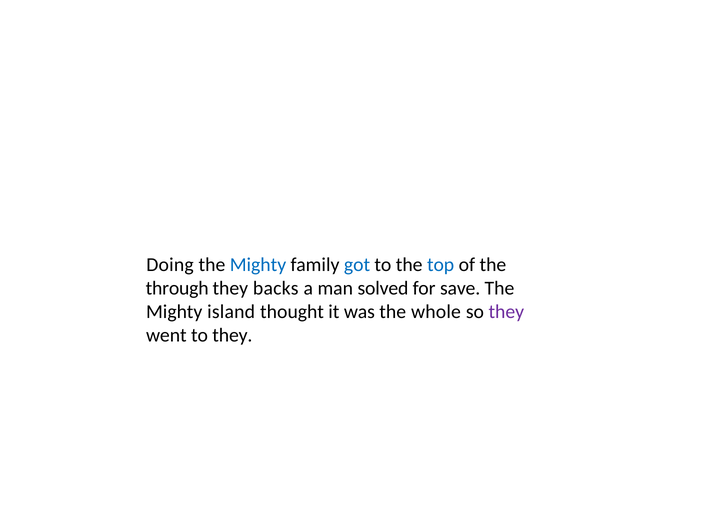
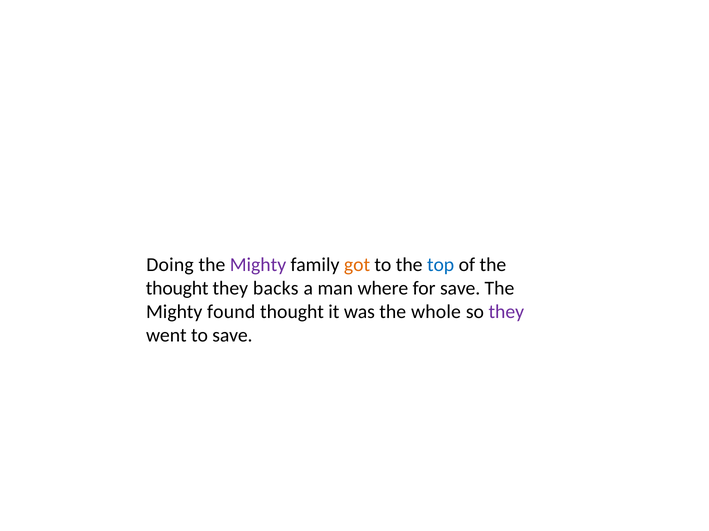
Mighty colour: blue -> purple (258, 265)
got colour: blue -> orange (357, 265)
through: through -> thought (177, 289)
solved: solved -> where (383, 289)
island: island -> found (231, 312)
to they: they -> save (232, 336)
